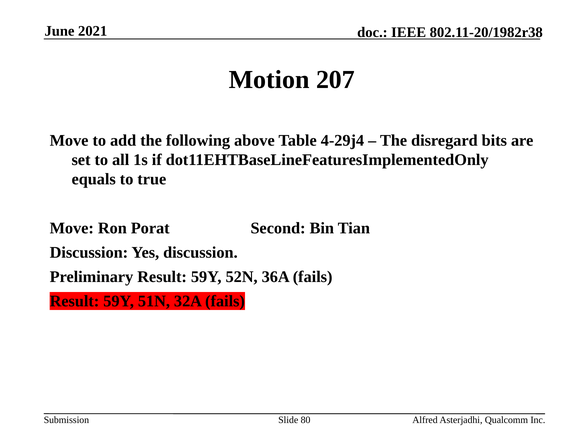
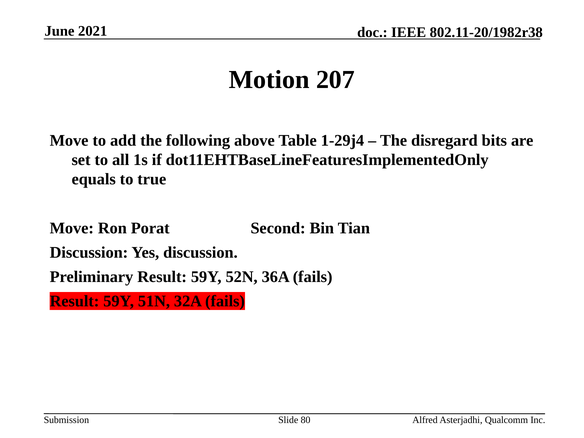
4-29j4: 4-29j4 -> 1-29j4 (342, 140)
